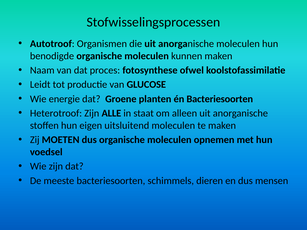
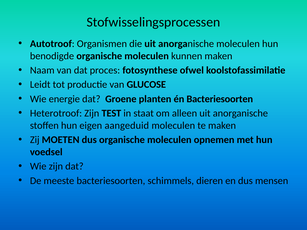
ALLE: ALLE -> TEST (111, 113)
uitsluitend: uitsluitend -> aangeduid (127, 126)
